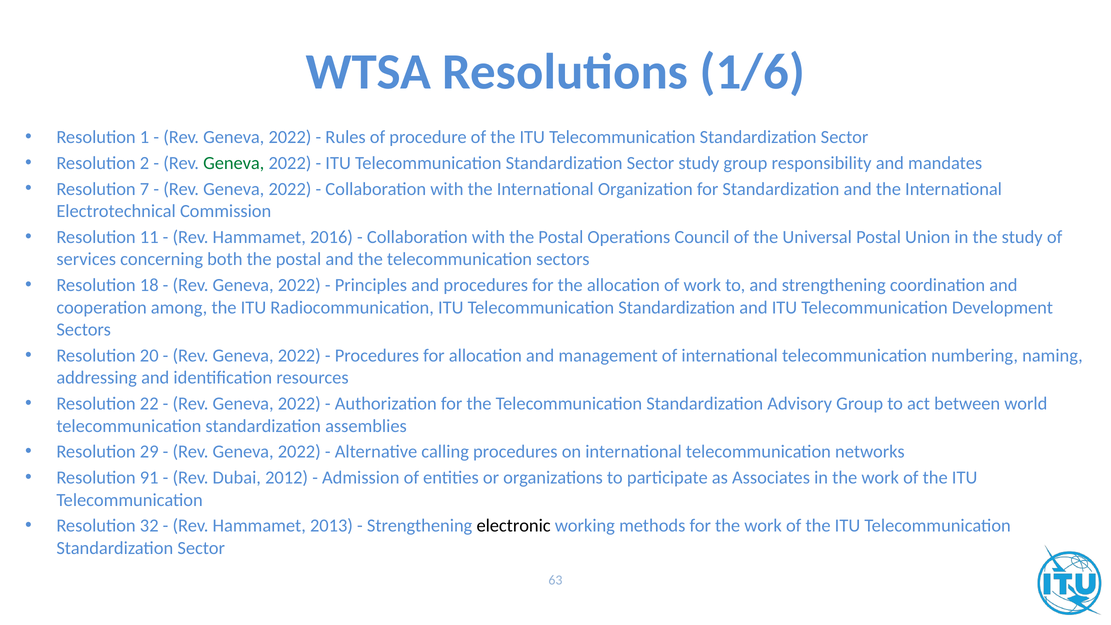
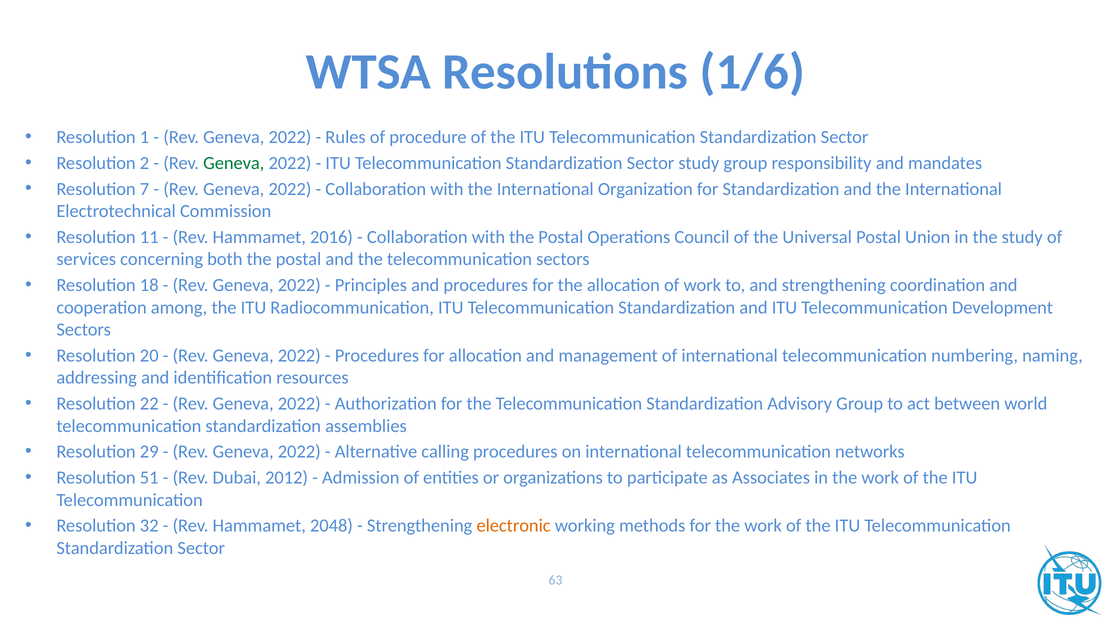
91: 91 -> 51 (149, 478)
2013: 2013 -> 2048 (331, 526)
electronic colour: black -> orange (514, 526)
